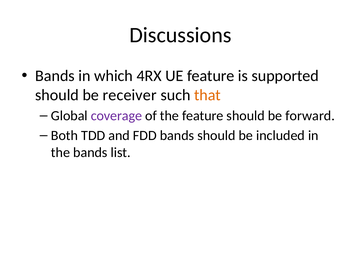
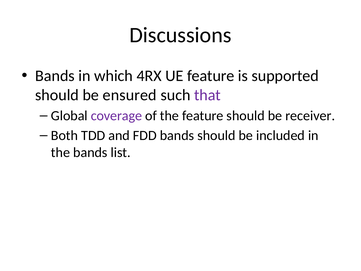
receiver: receiver -> ensured (130, 95)
that colour: orange -> purple (207, 95)
forward: forward -> receiver (310, 116)
